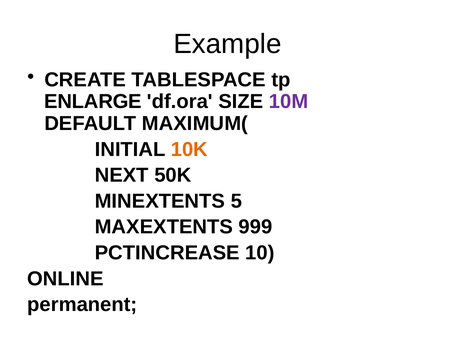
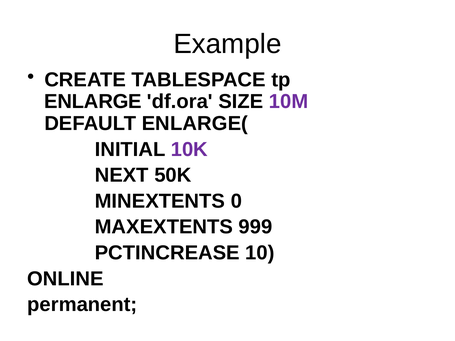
MAXIMUM(: MAXIMUM( -> ENLARGE( (195, 124)
10K colour: orange -> purple (189, 149)
5: 5 -> 0 (236, 201)
